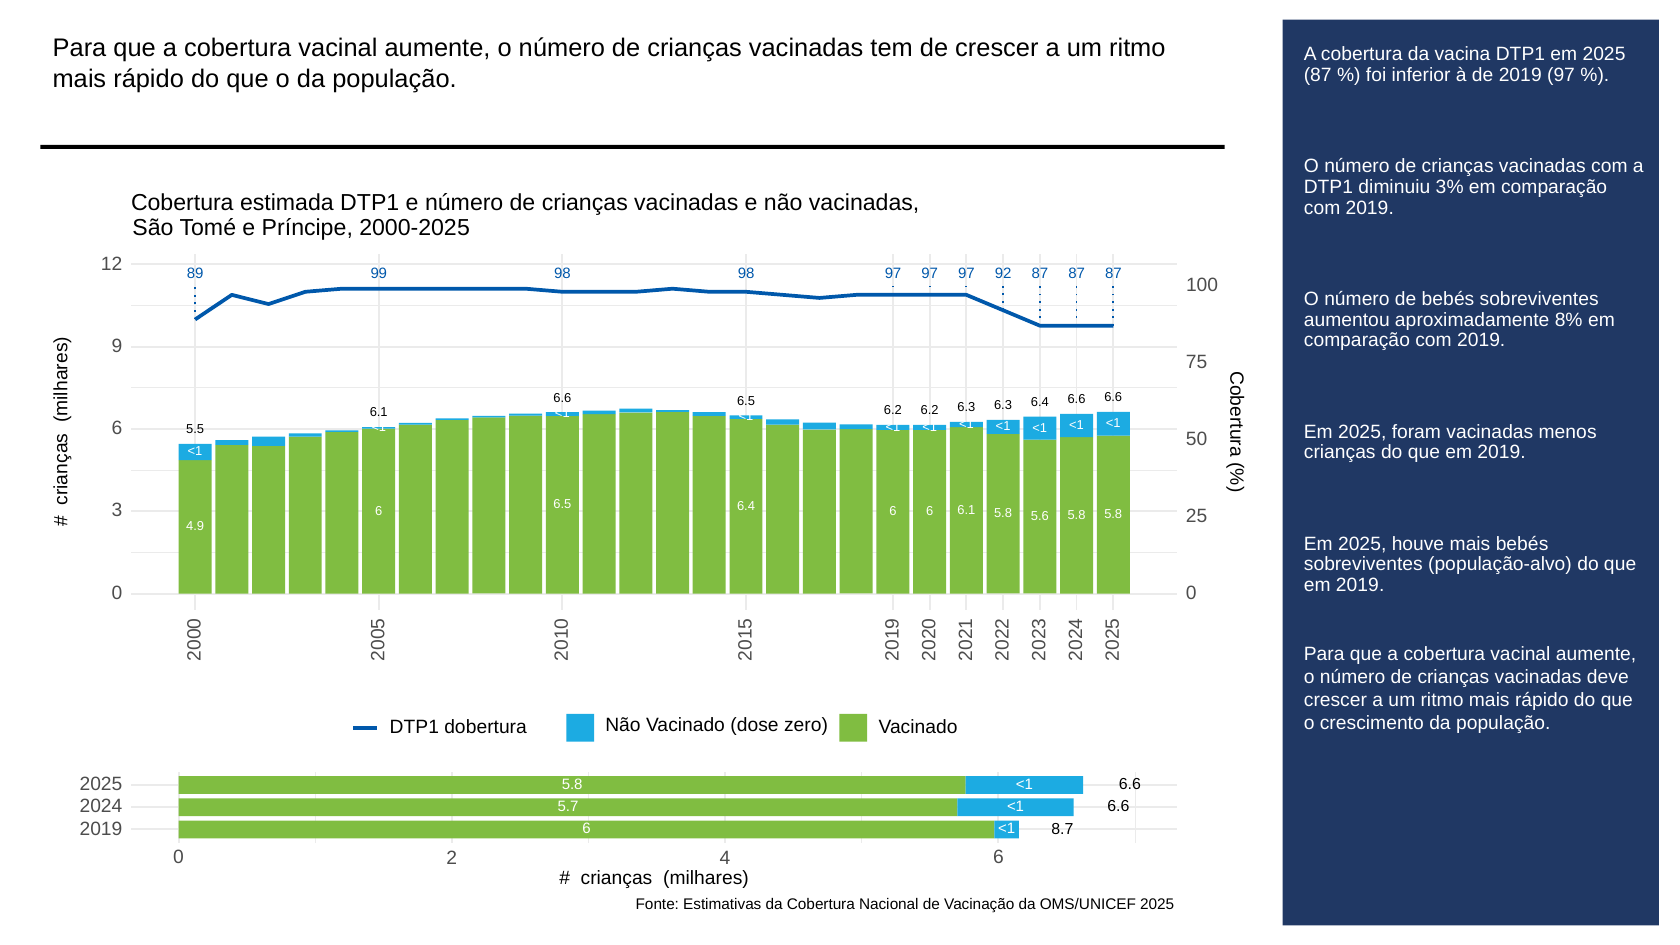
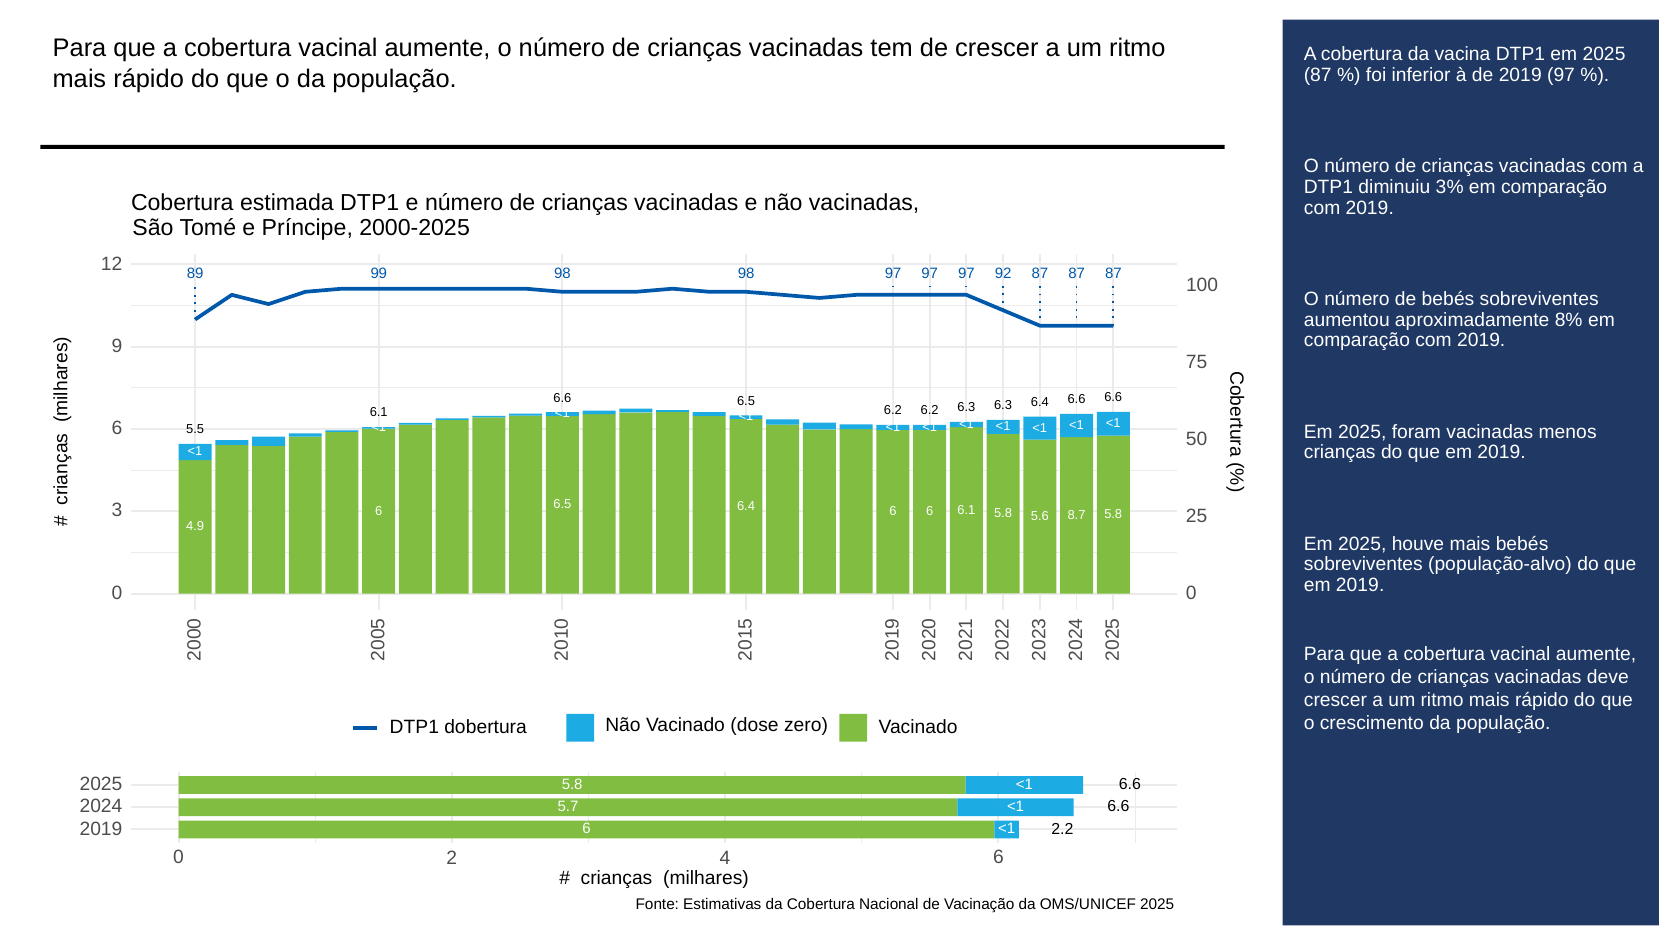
5.8: 5.8 -> 8.7 (1077, 515)
8.7: 8.7 -> 2.2 (1062, 829)
